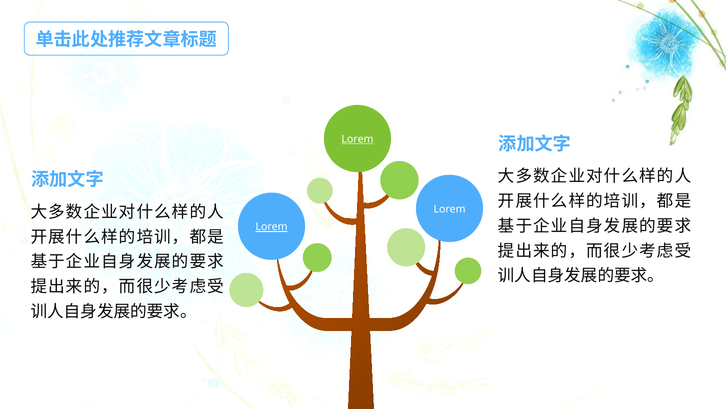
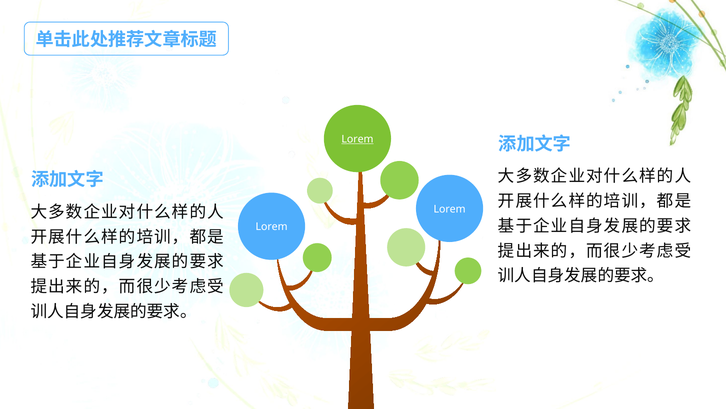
Lorem underline: present -> none (272, 227)
